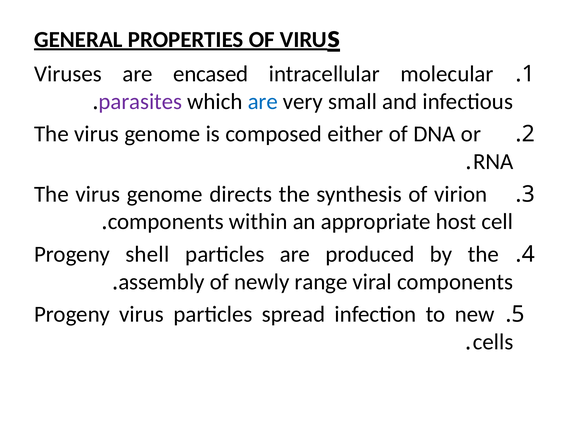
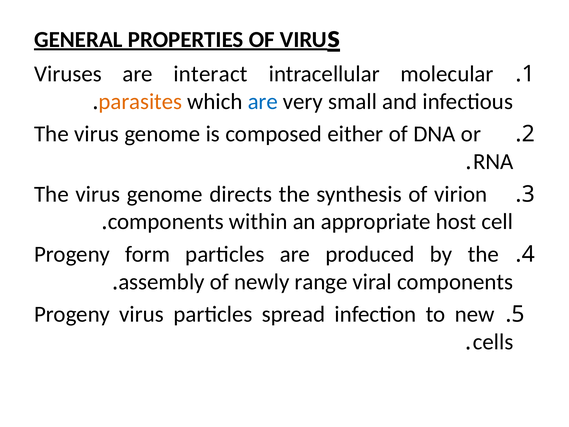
encased: encased -> interact (210, 74)
parasites colour: purple -> orange (140, 101)
shell: shell -> form (148, 254)
